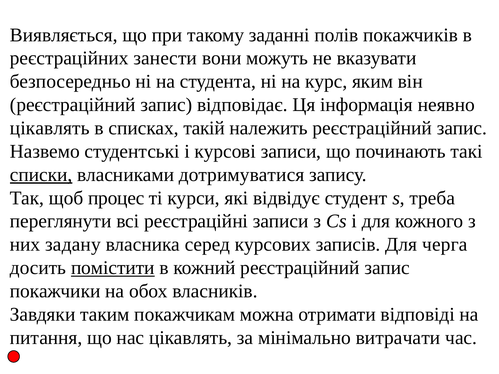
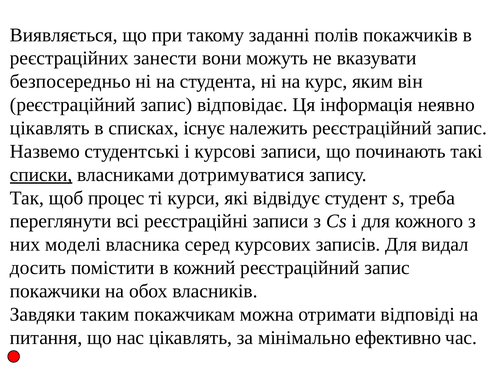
такій: такій -> існує (204, 128)
задану: задану -> моделі (73, 245)
черга: черга -> видал (445, 245)
помістити underline: present -> none (113, 268)
витрачати: витрачати -> ефективно (398, 338)
